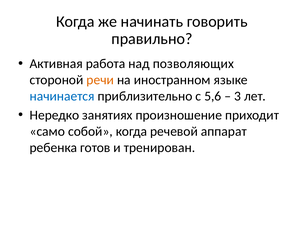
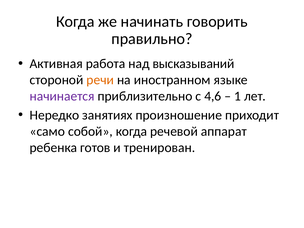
позволяющих: позволяющих -> высказываний (193, 64)
начинается colour: blue -> purple (62, 96)
5,6: 5,6 -> 4,6 (213, 96)
3: 3 -> 1 (238, 96)
